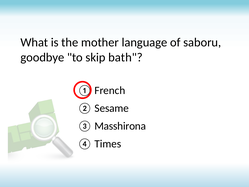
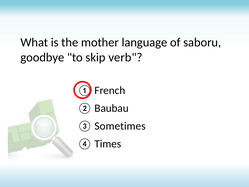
bath: bath -> verb (125, 57)
Sesame: Sesame -> Baubau (112, 108)
Masshirona: Masshirona -> Sometimes (120, 126)
